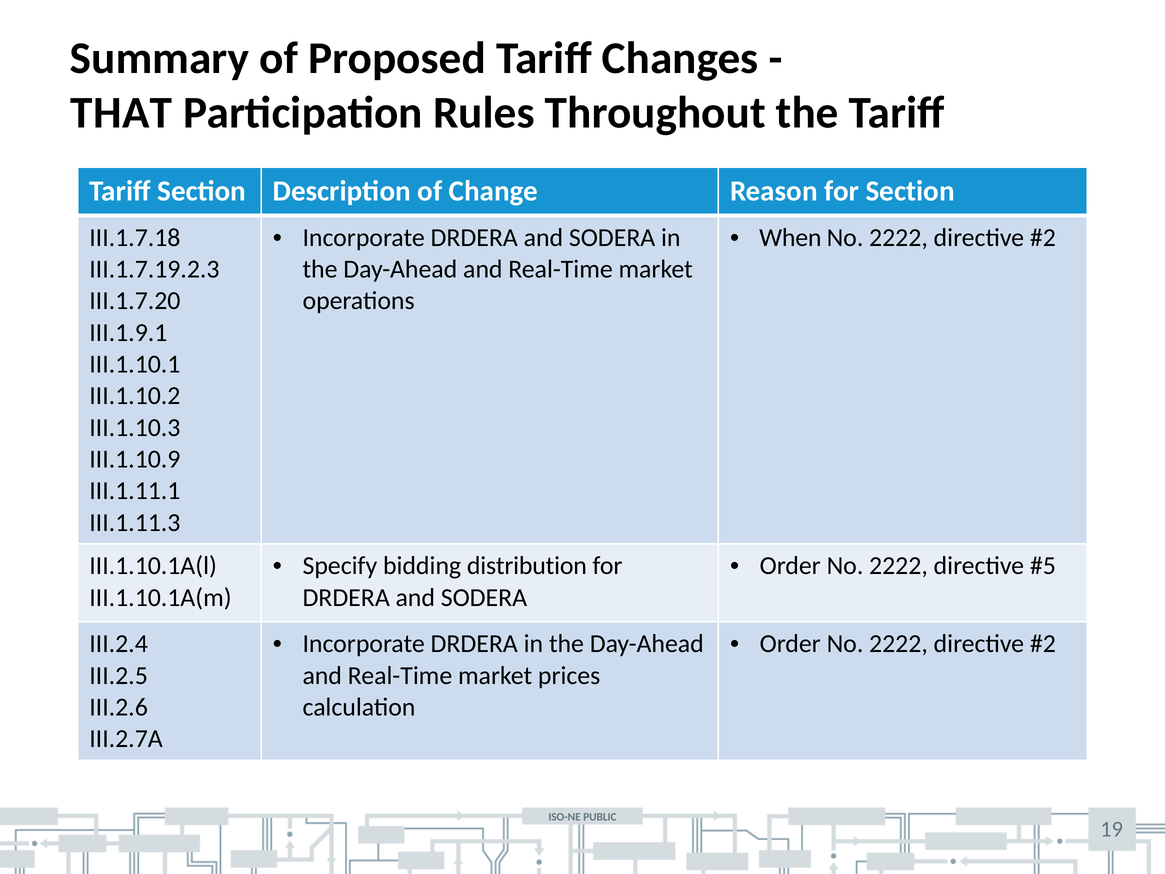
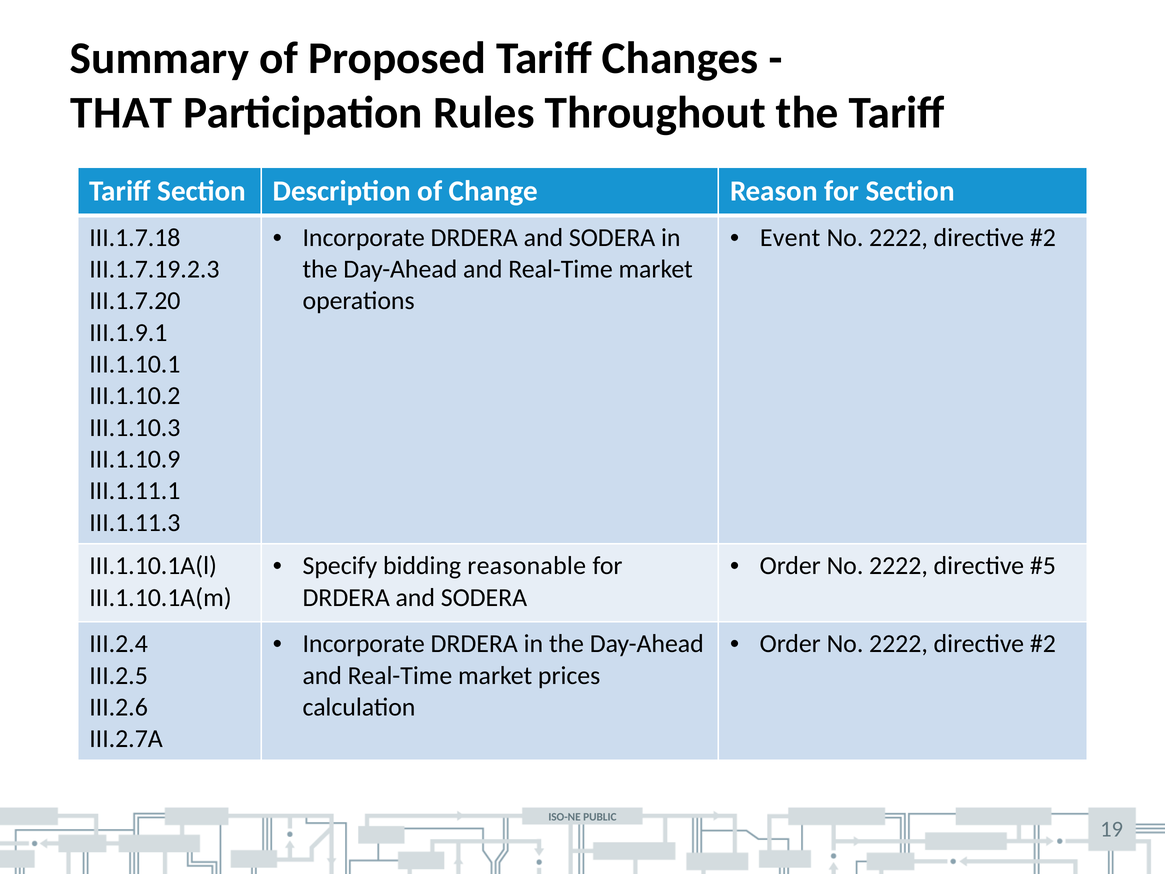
When: When -> Event (790, 237)
distribution: distribution -> reasonable (527, 566)
